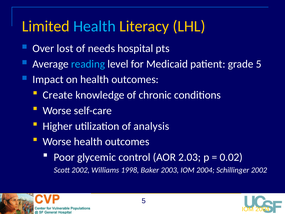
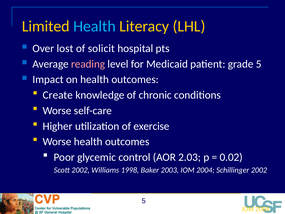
needs: needs -> solicit (101, 48)
reading colour: light blue -> pink (88, 64)
analysis: analysis -> exercise (151, 126)
